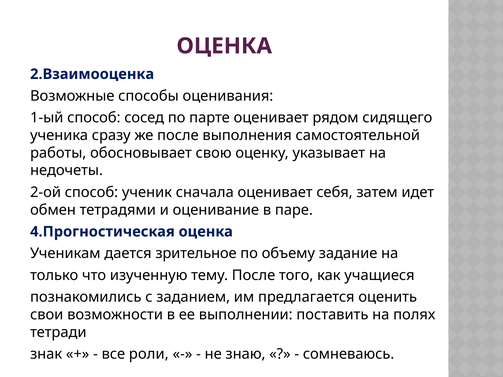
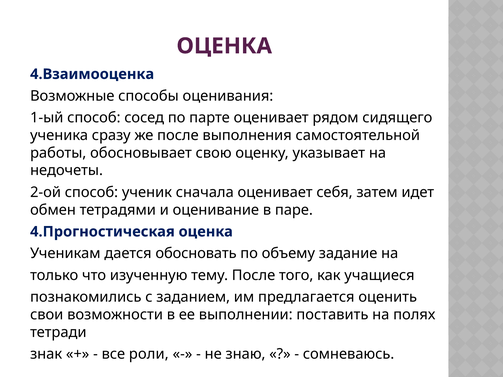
2.Взаимооценка: 2.Взаимооценка -> 4.Взаимооценка (92, 74)
зрительное: зрительное -> обосновать (196, 254)
